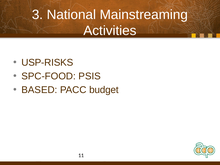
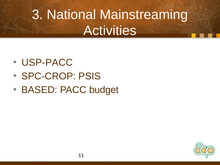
USP-RISKS: USP-RISKS -> USP-PACC (47, 62)
SPC-FOOD: SPC-FOOD -> SPC-CROP (49, 76)
